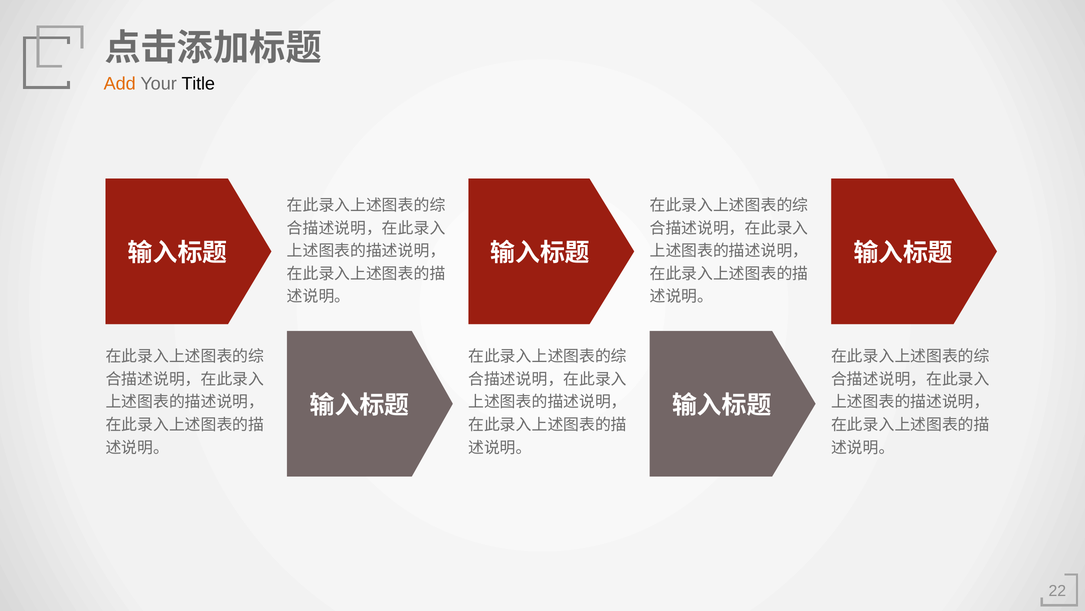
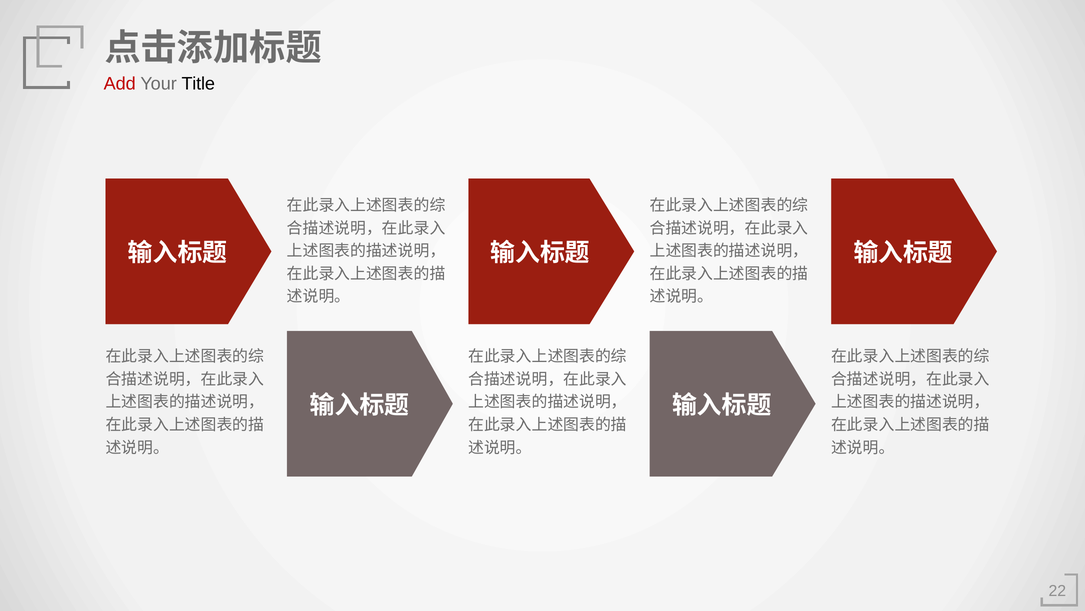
Add colour: orange -> red (120, 84)
